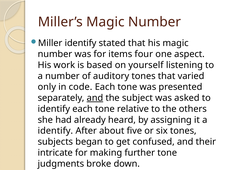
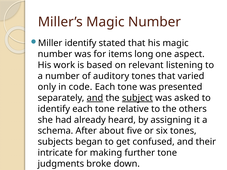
four: four -> long (144, 54)
yourself: yourself -> relevant (146, 65)
subject underline: none -> present (137, 98)
identify: identify -> schema (56, 131)
